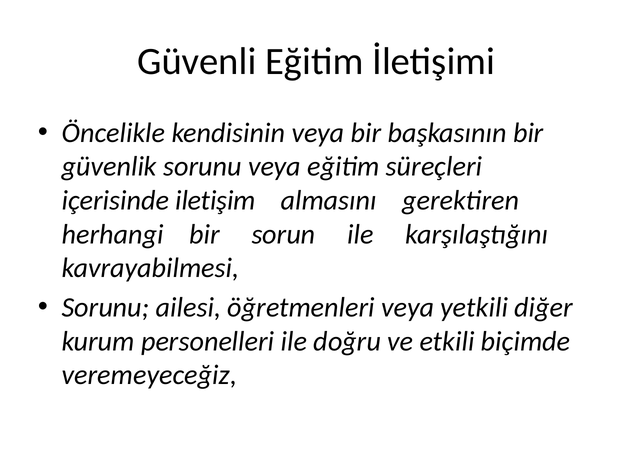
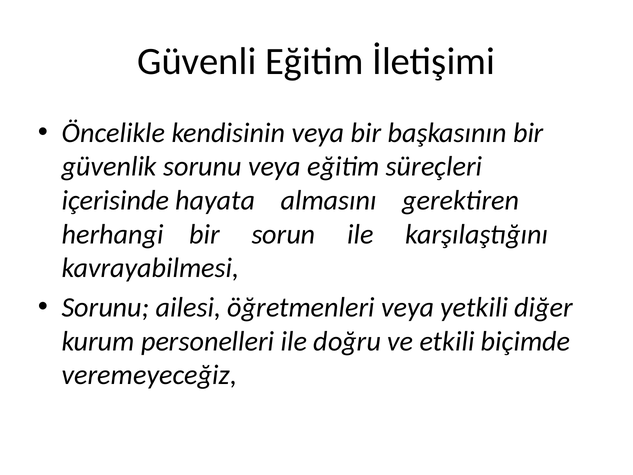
iletişim: iletişim -> hayata (215, 200)
